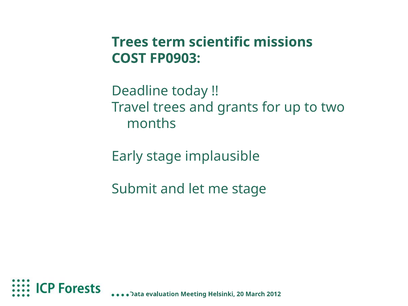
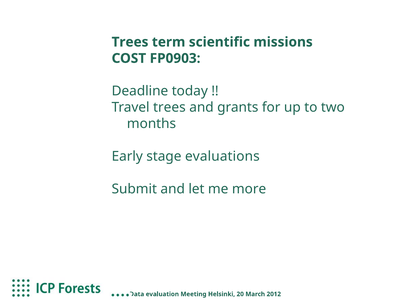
implausible: implausible -> evaluations (222, 156)
me stage: stage -> more (249, 189)
